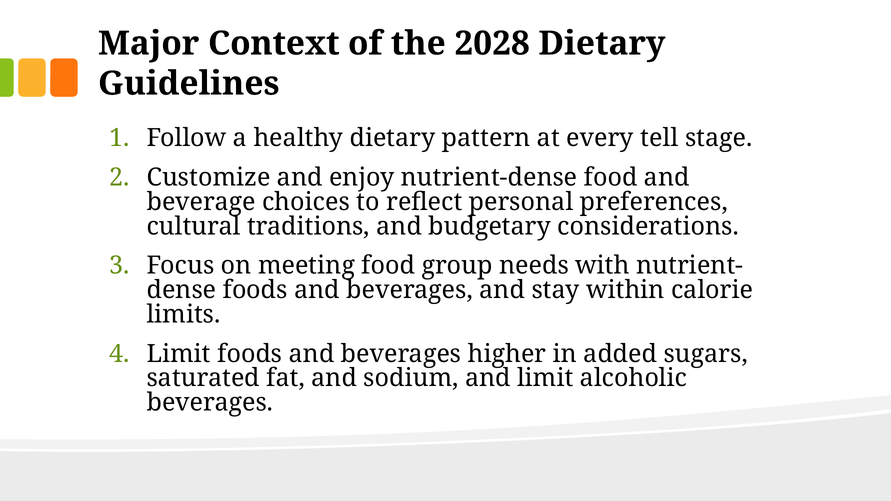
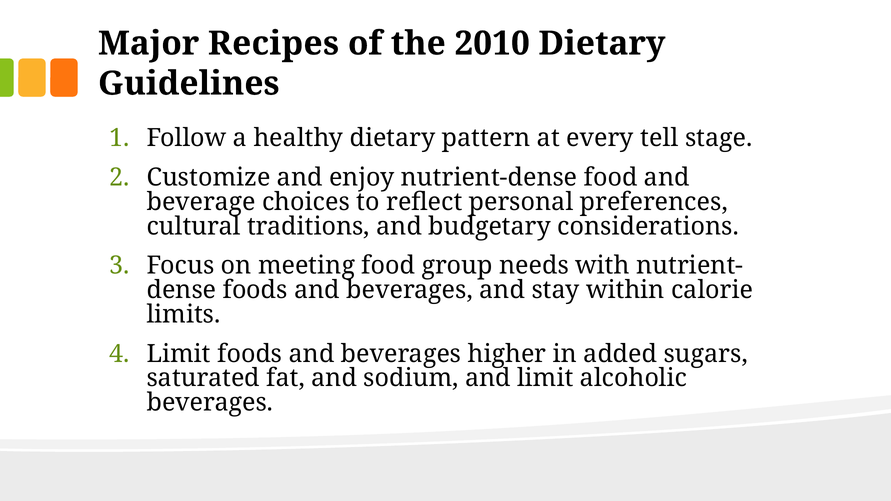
Context: Context -> Recipes (274, 44)
2028: 2028 -> 2010 (492, 44)
